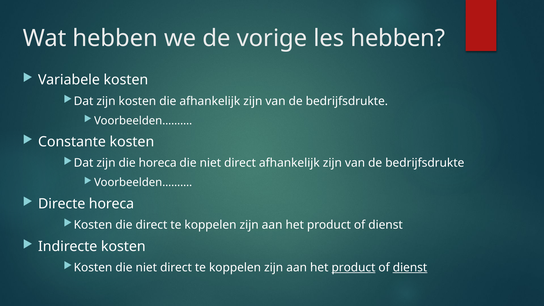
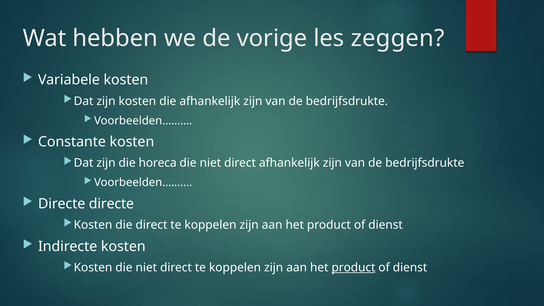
les hebben: hebben -> zeggen (398, 38)
Directe horeca: horeca -> directe (111, 204)
dienst underline: present -> none (410, 267)
